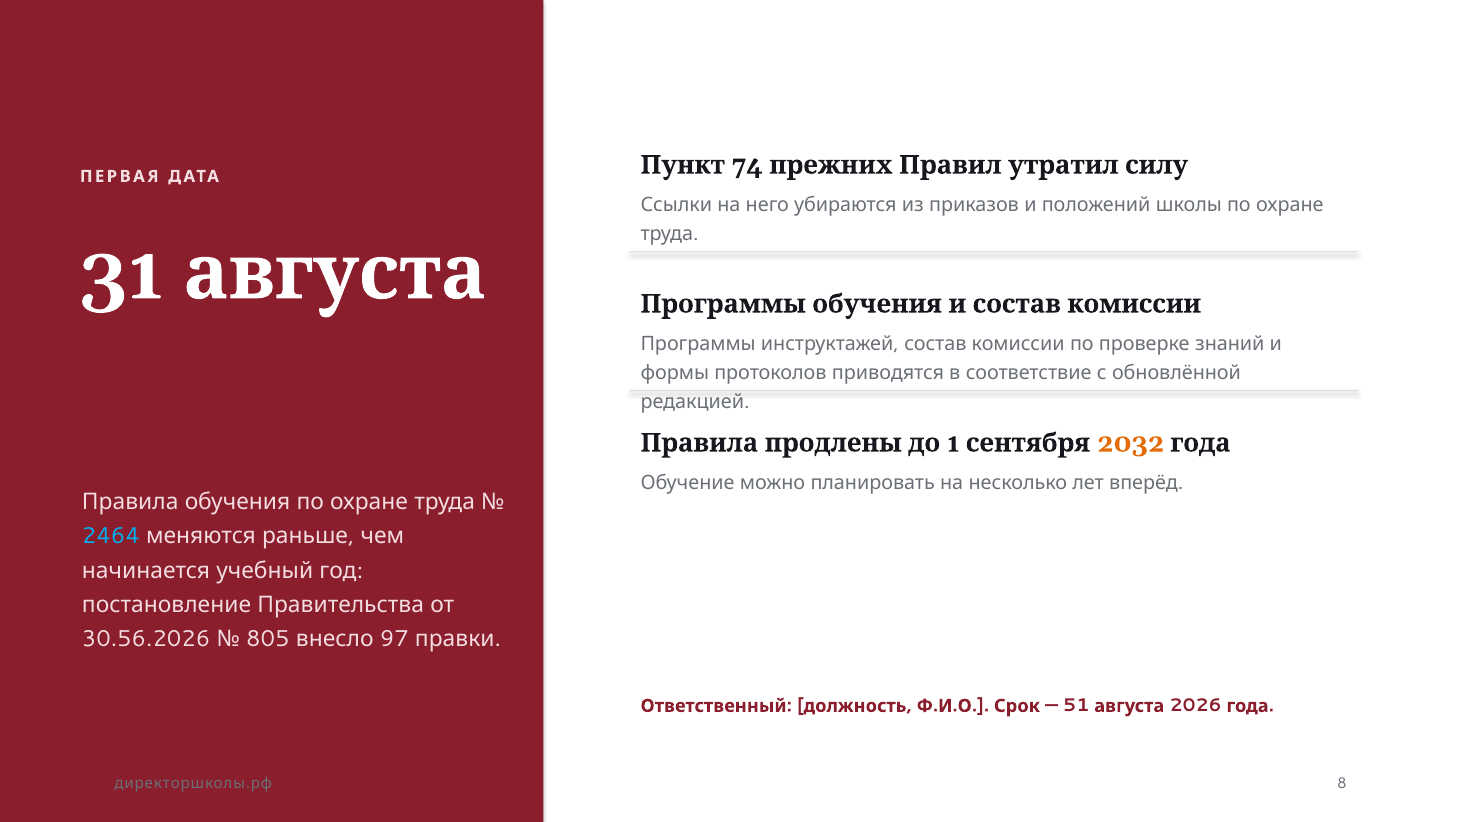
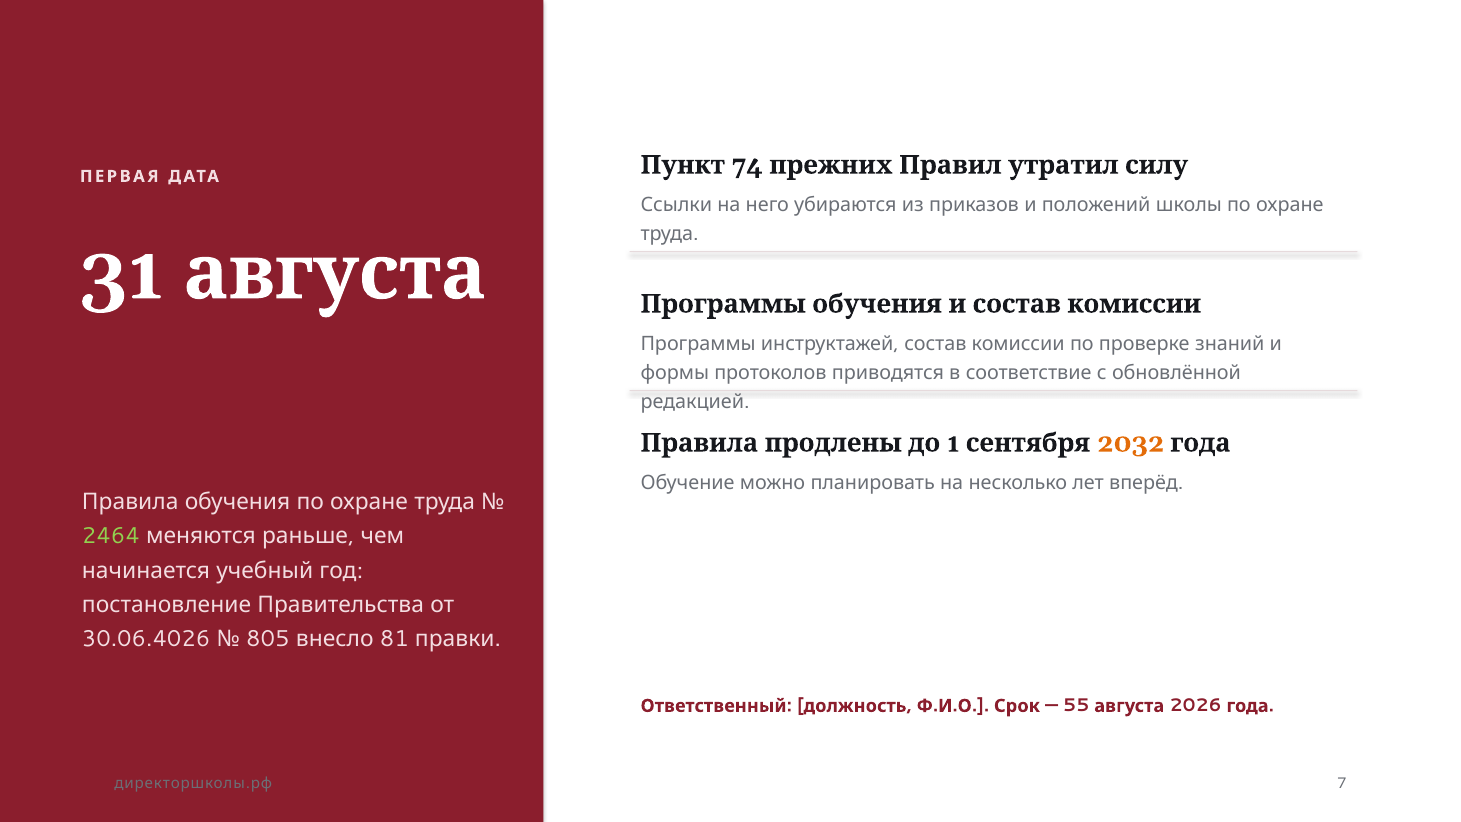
2464 colour: light blue -> light green (111, 536)
30.56.2026: 30.56.2026 -> 30.06.4026 (146, 639)
97: 97 -> 81 (394, 639)
51: 51 -> 55 (1076, 706)
8: 8 -> 7 (1342, 783)
